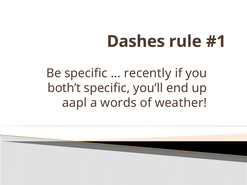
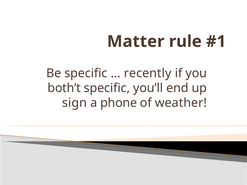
Dashes: Dashes -> Matter (136, 42)
aapl: aapl -> sign (74, 103)
words: words -> phone (119, 103)
